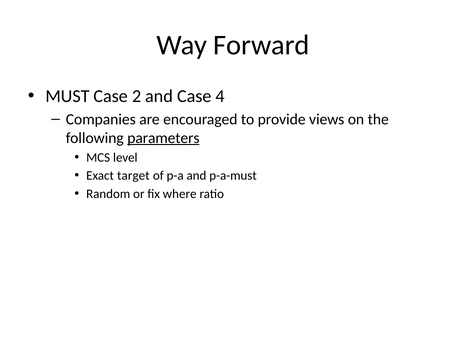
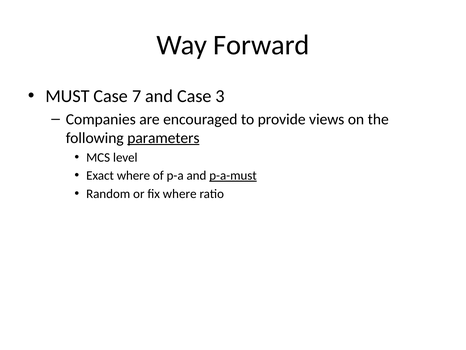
2: 2 -> 7 (137, 96)
4: 4 -> 3 (220, 96)
Exact target: target -> where (133, 175)
p-a-must underline: none -> present (233, 175)
